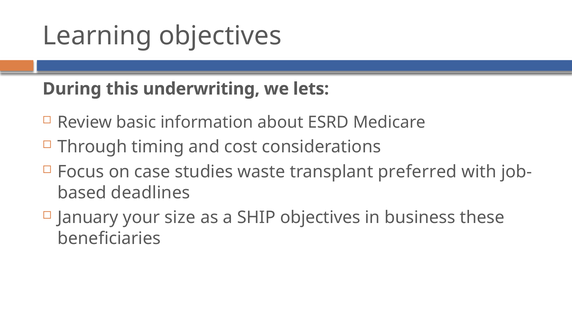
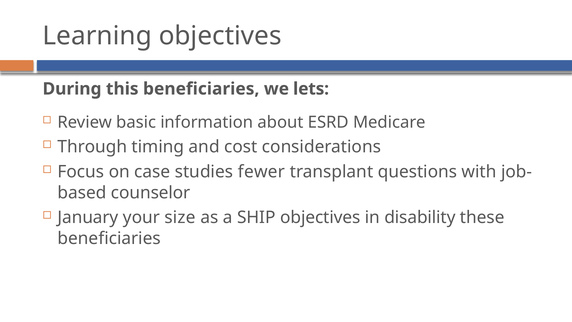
this underwriting: underwriting -> beneficiaries (201, 89)
waste: waste -> fewer (261, 172)
preferred: preferred -> questions (417, 172)
deadlines: deadlines -> counselor (151, 192)
business: business -> disability (420, 217)
